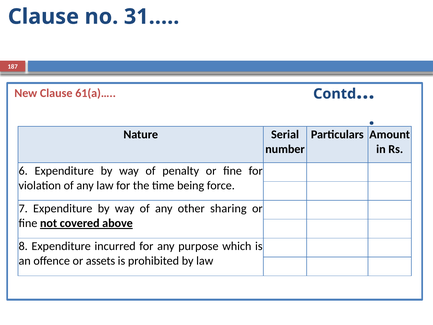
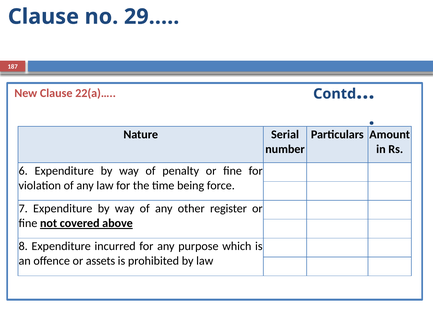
31…: 31… -> 29… (152, 17)
61(a)…: 61(a)… -> 22(a)… (96, 93)
sharing: sharing -> register (228, 208)
